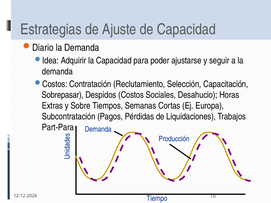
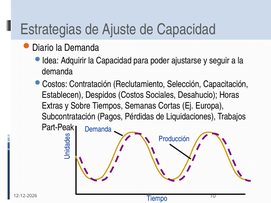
Sobrepasar: Sobrepasar -> Establecen (63, 95)
Part-Para: Part-Para -> Part-Peak (58, 128)
